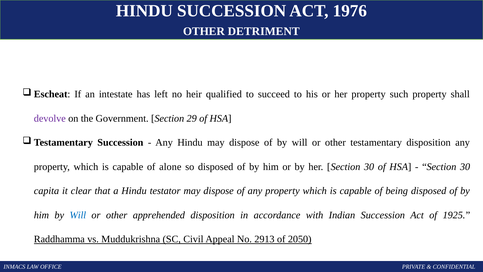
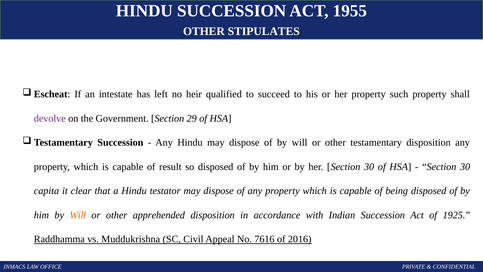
1976: 1976 -> 1955 (350, 11)
DETRIMENT: DETRIMENT -> STIPULATES (264, 31)
alone: alone -> result (170, 167)
Will colour: blue -> orange (78, 215)
2913: 2913 -> 7616 (264, 239)
2050: 2050 -> 2016 (300, 239)
